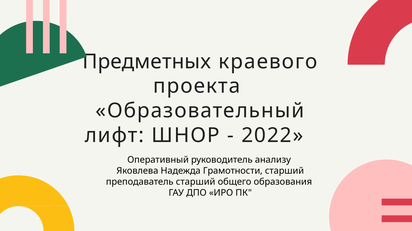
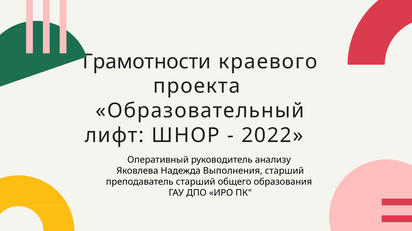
Предметных: Предметных -> Грамотности (147, 62)
Грамотности: Грамотности -> Выполнения (233, 171)
